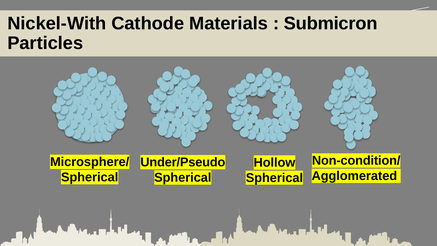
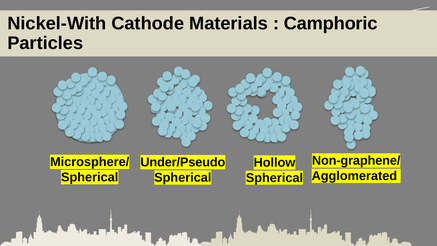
Submicron: Submicron -> Camphoric (331, 23)
Non-condition/: Non-condition/ -> Non-graphene/ (356, 161)
